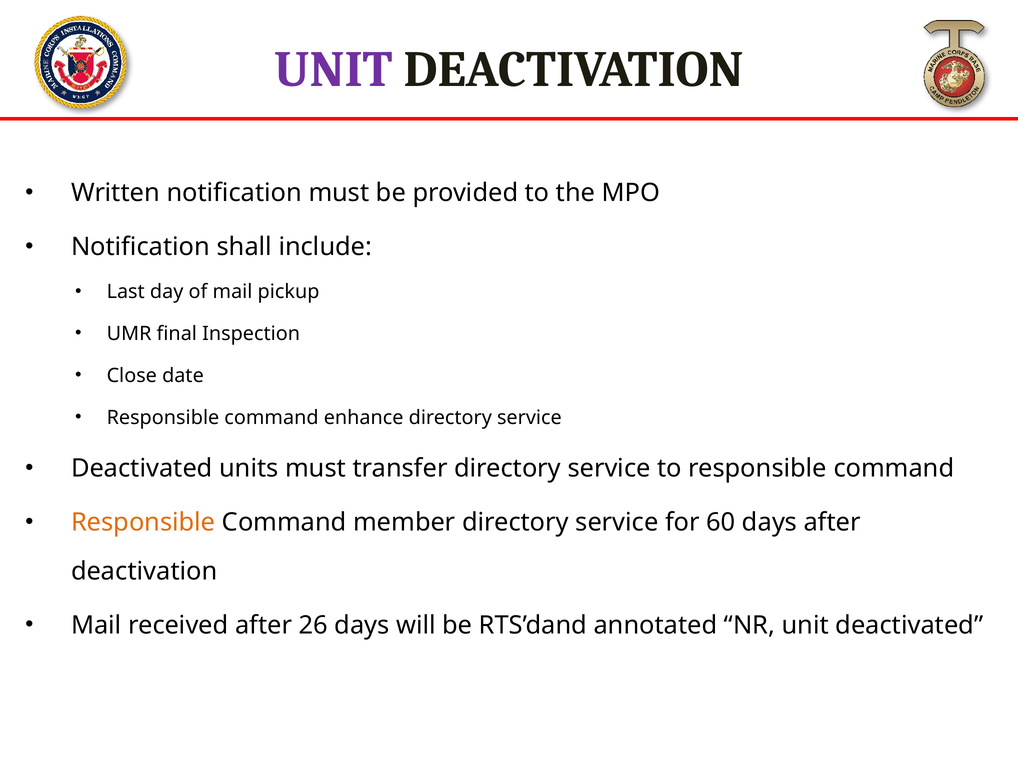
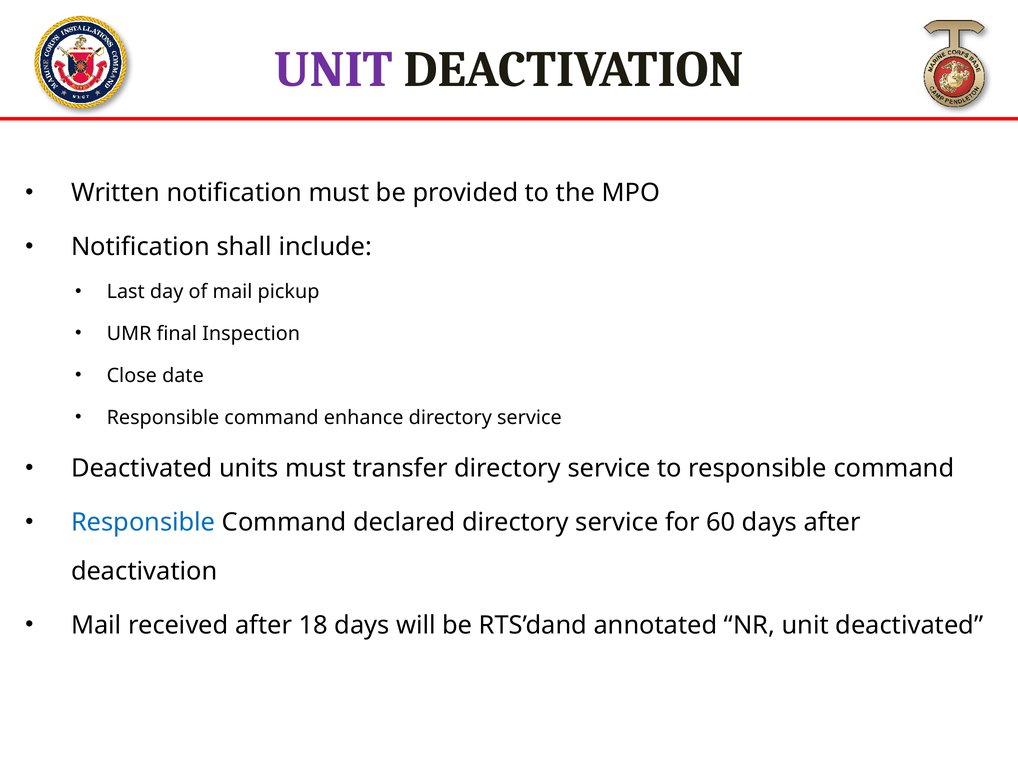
Responsible colour: orange -> blue (143, 523)
member: member -> declared (404, 523)
26: 26 -> 18 (313, 626)
